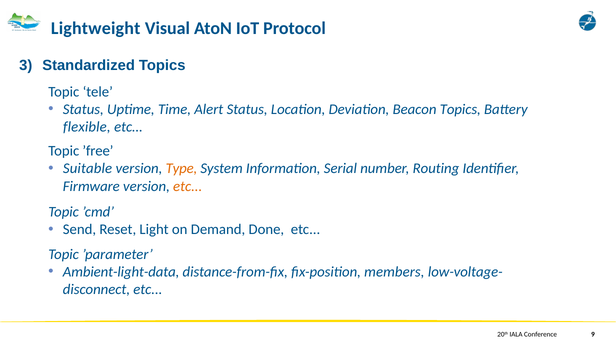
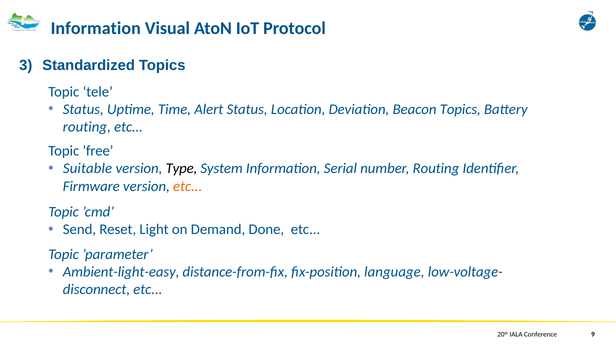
Lightweight: Lightweight -> Information (96, 28)
flexible: flexible -> routing (87, 127)
Type colour: orange -> black (181, 169)
Ambient-light-data: Ambient-light-data -> Ambient-light-easy (121, 272)
members: members -> language (394, 272)
